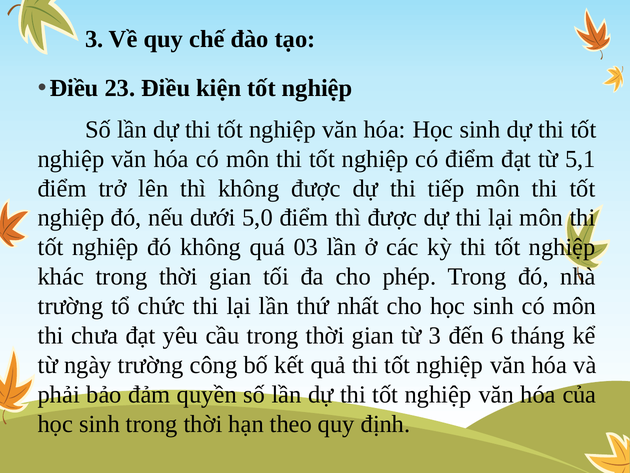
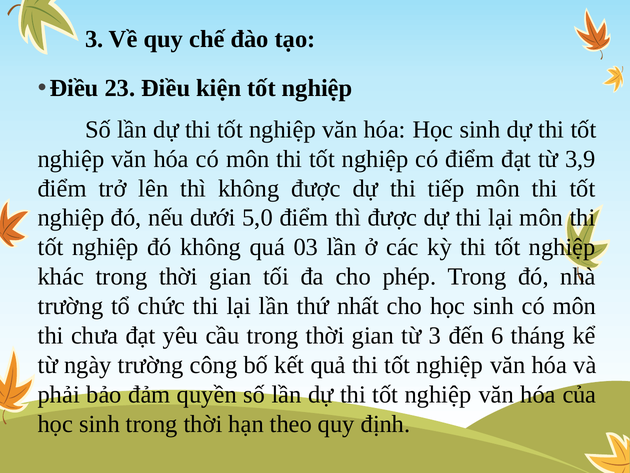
5,1: 5,1 -> 3,9 (580, 159)
